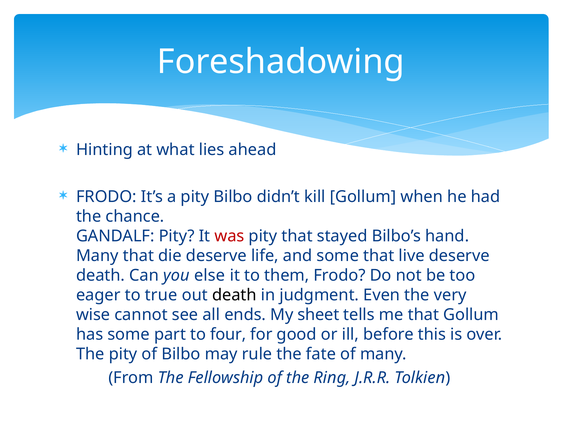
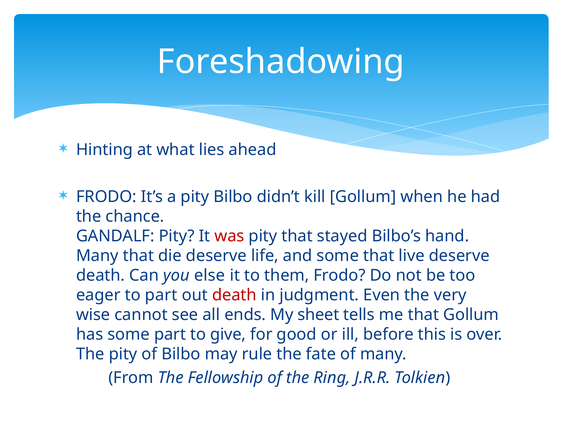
to true: true -> part (161, 295)
death colour: black -> red (234, 295)
four: four -> give (228, 334)
